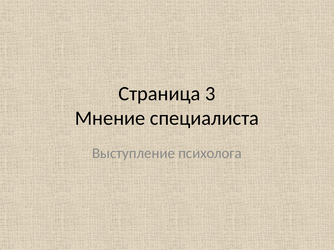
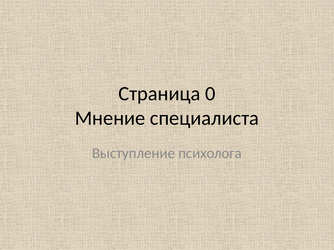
3: 3 -> 0 (210, 94)
